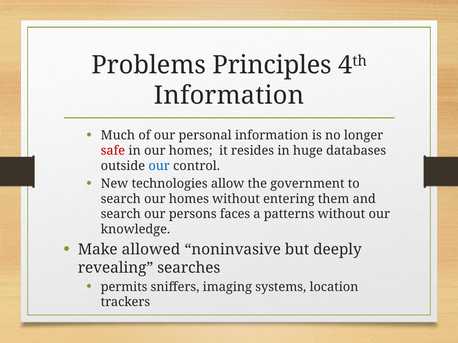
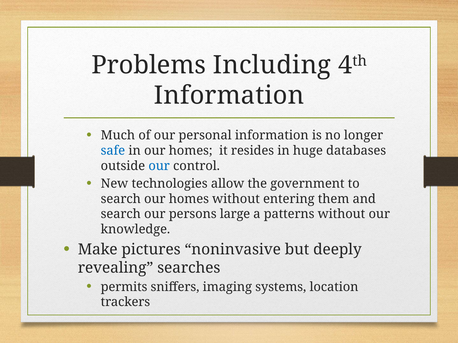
Principles: Principles -> Including (272, 65)
safe colour: red -> blue (113, 151)
faces: faces -> large (235, 214)
allowed: allowed -> pictures (151, 250)
